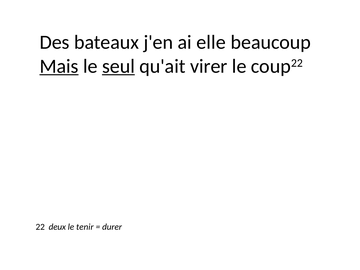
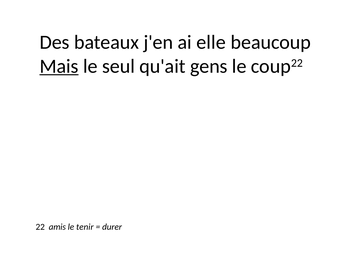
seul underline: present -> none (118, 66)
virer: virer -> gens (209, 66)
deux: deux -> amis (57, 227)
